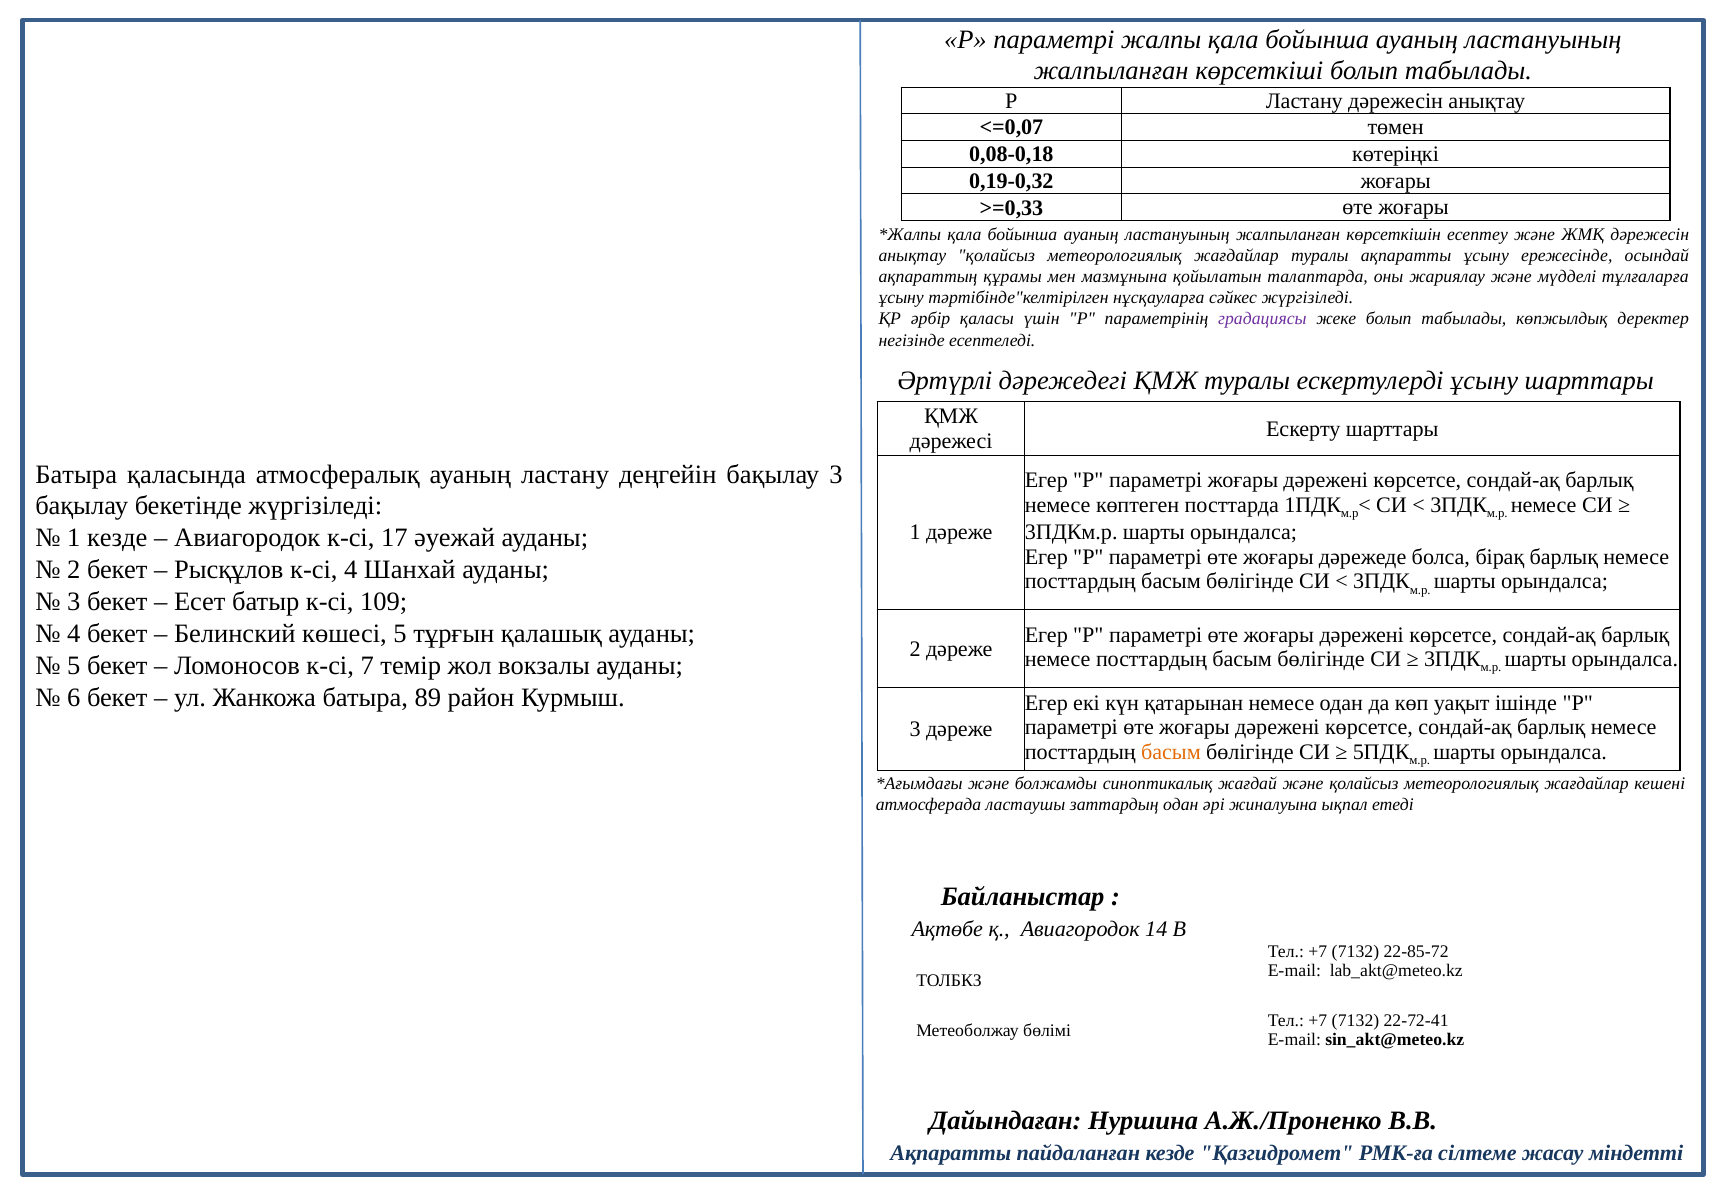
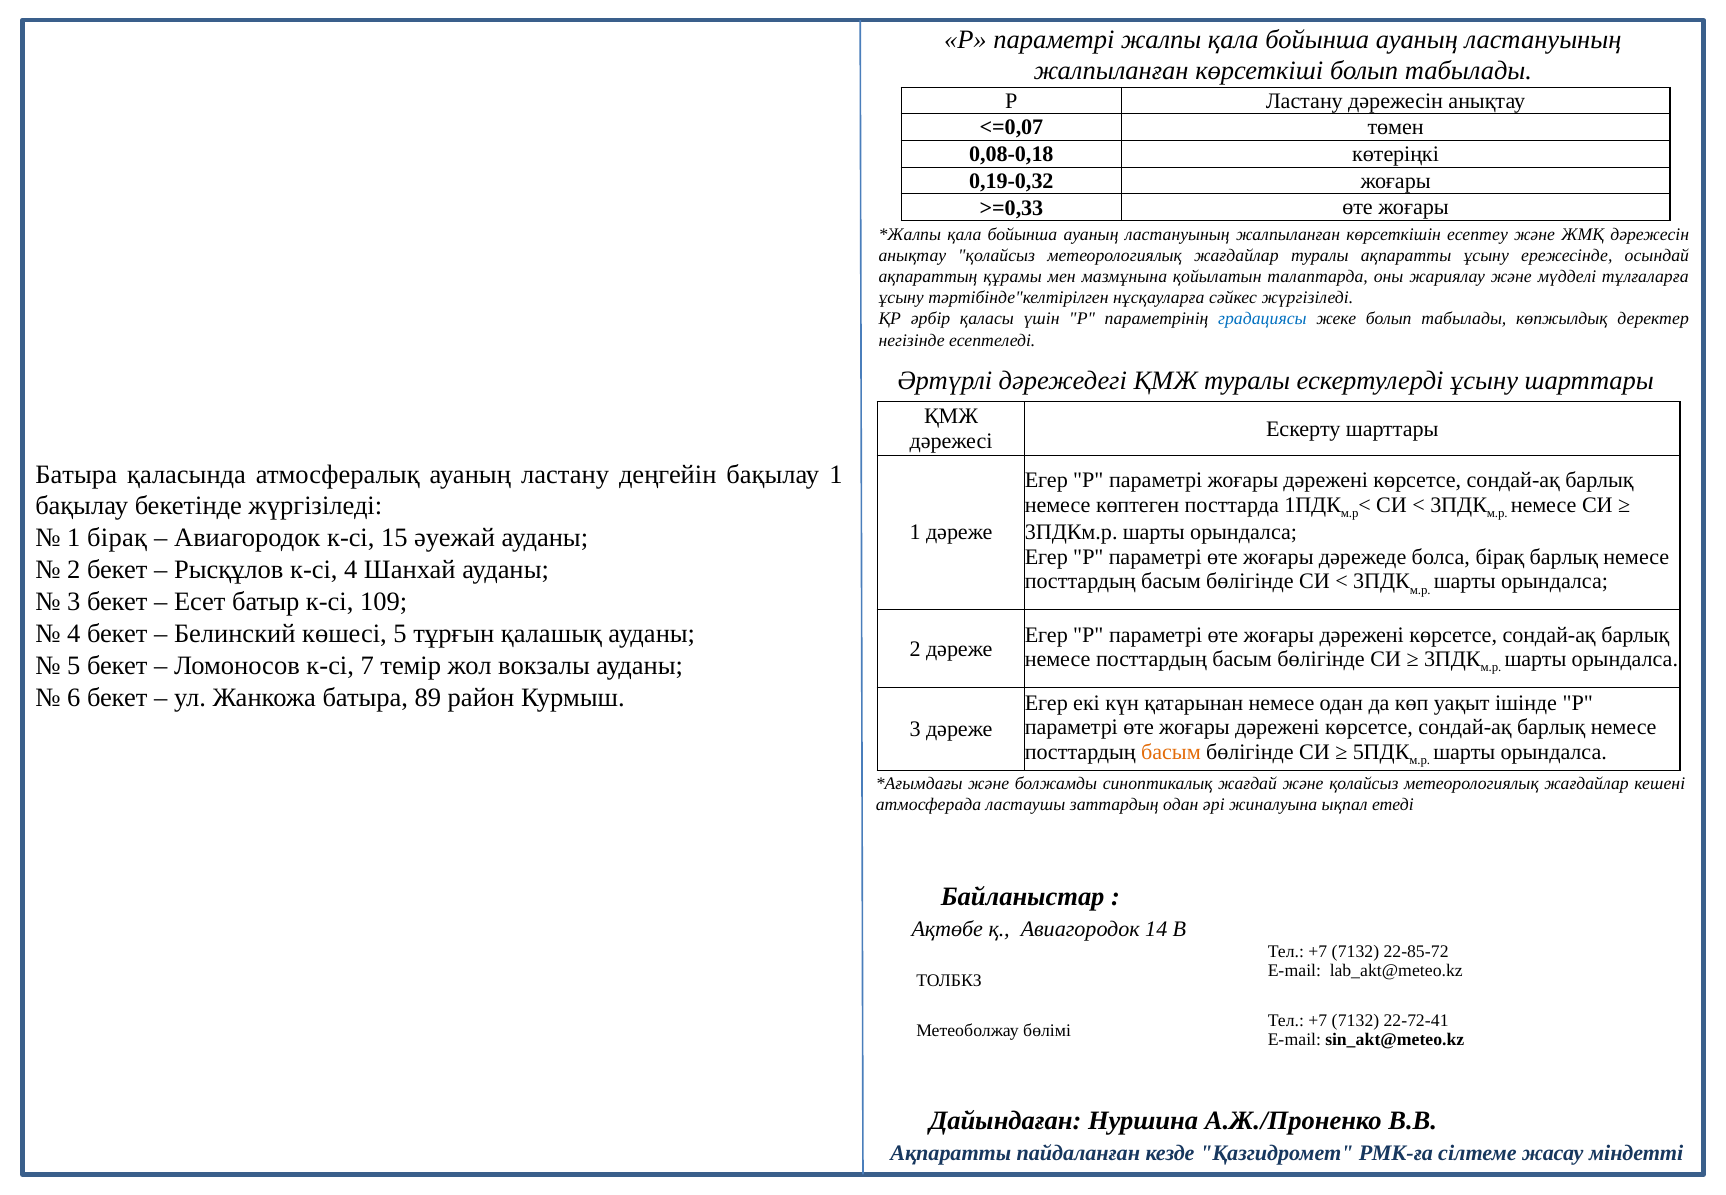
градациясы colour: purple -> blue (1262, 319)
бақылау 3: 3 -> 1 (836, 474)
1 кезде: кезде -> бірақ (117, 538)
17: 17 -> 15 (394, 538)
